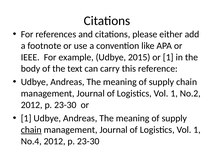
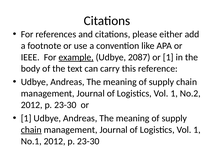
example underline: none -> present (76, 57)
2015: 2015 -> 2087 (139, 57)
No.4: No.4 -> No.1 (31, 141)
